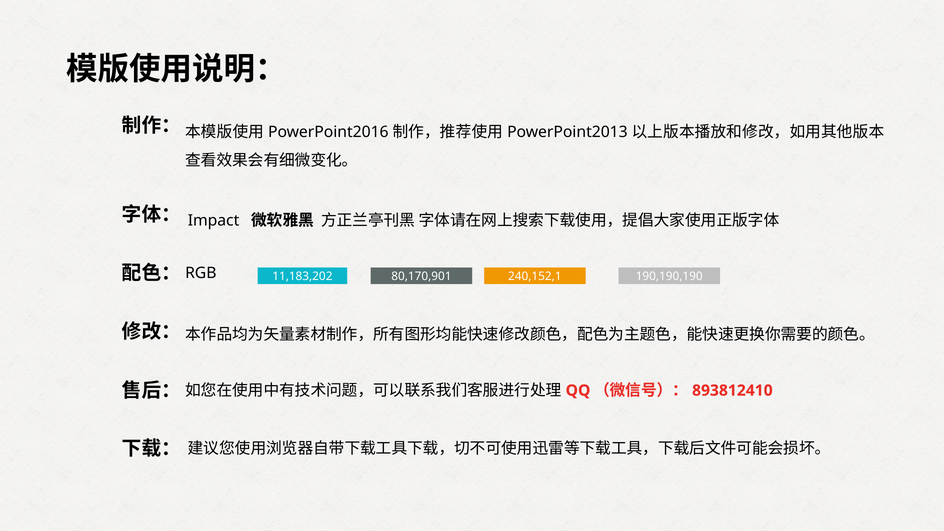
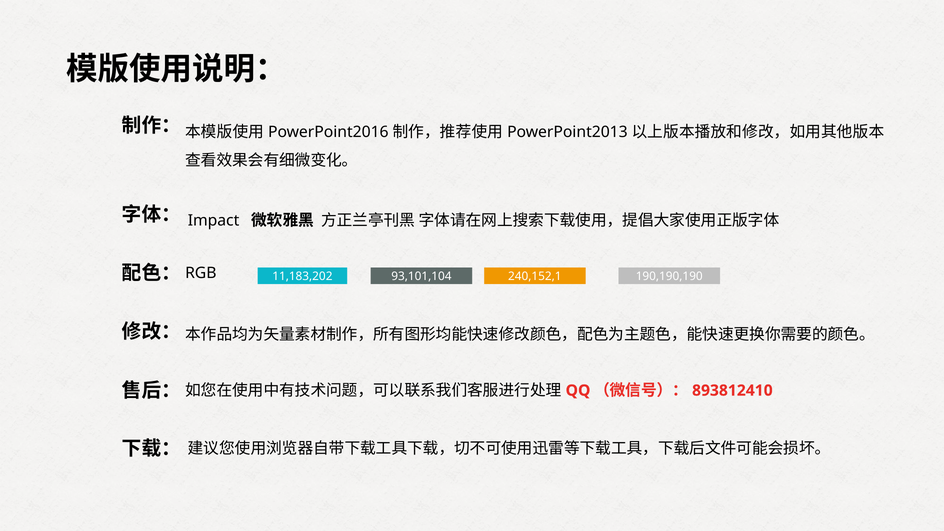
80,170,901: 80,170,901 -> 93,101,104 (421, 277)
